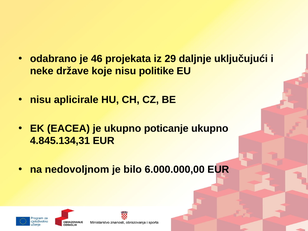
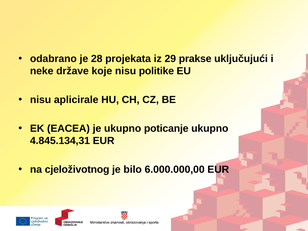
46: 46 -> 28 (97, 59)
daljnje: daljnje -> prakse (195, 59)
nedovoljnom: nedovoljnom -> cjeloživotnog (77, 170)
